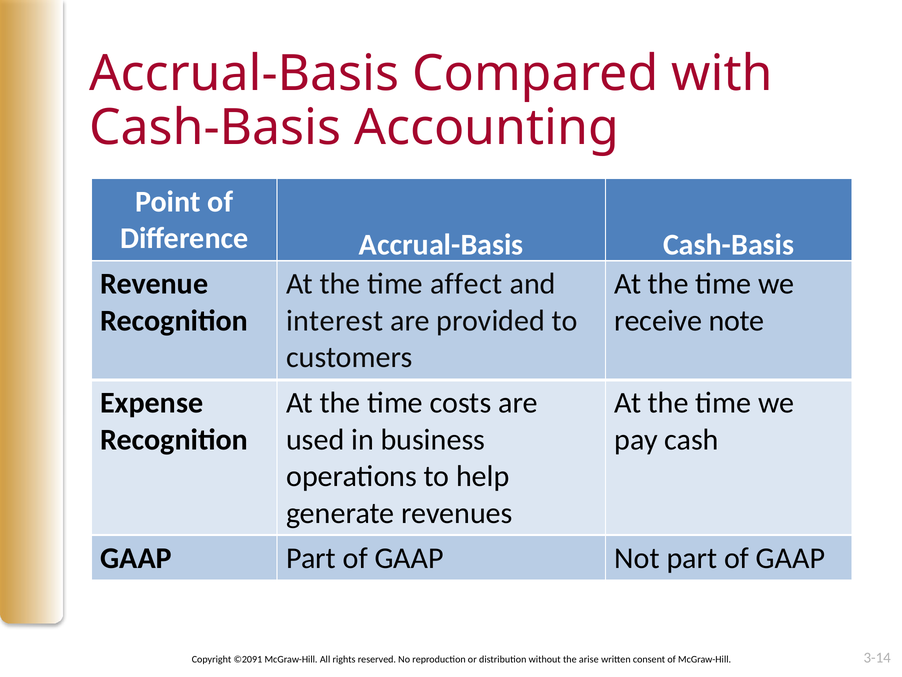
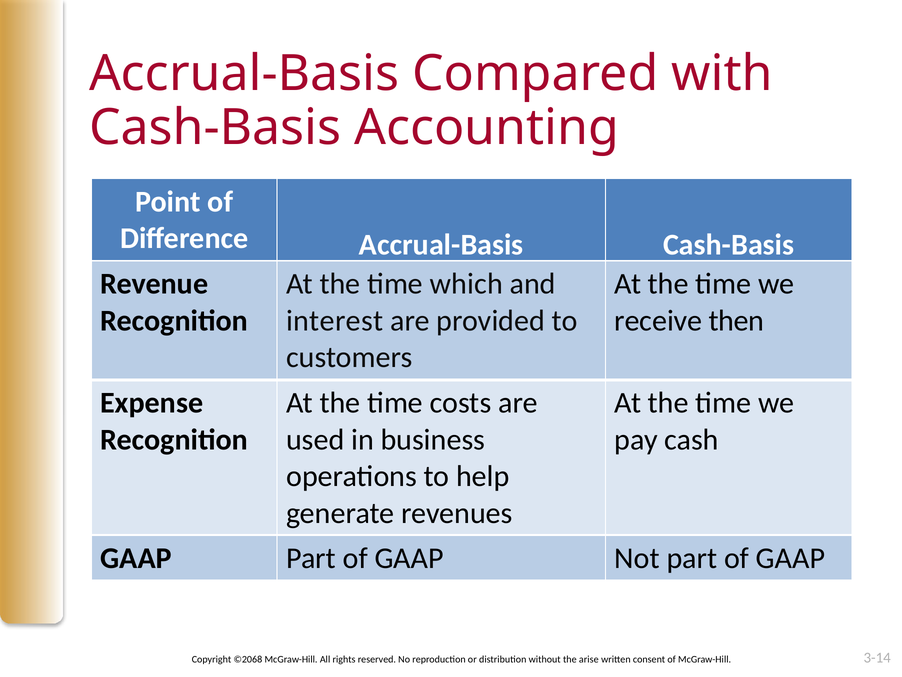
affect: affect -> which (466, 284)
note: note -> then (736, 320)
©2091: ©2091 -> ©2068 (248, 659)
